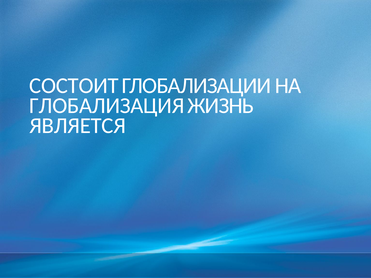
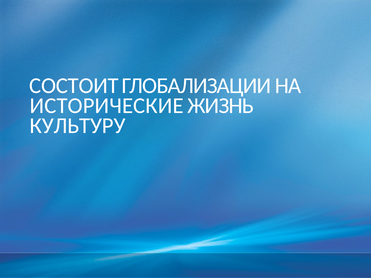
ГЛОБАЛИЗАЦИЯ: ГЛОБАЛИЗАЦИЯ -> ИСТОРИЧЕСКИЕ (107, 106)
ЯВЛЯЕТСЯ: ЯВЛЯЕТСЯ -> КУЛЬТУРУ (78, 126)
